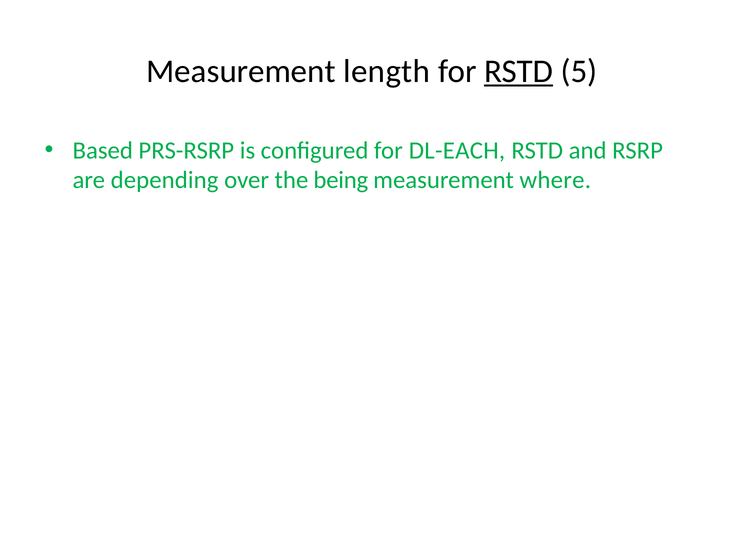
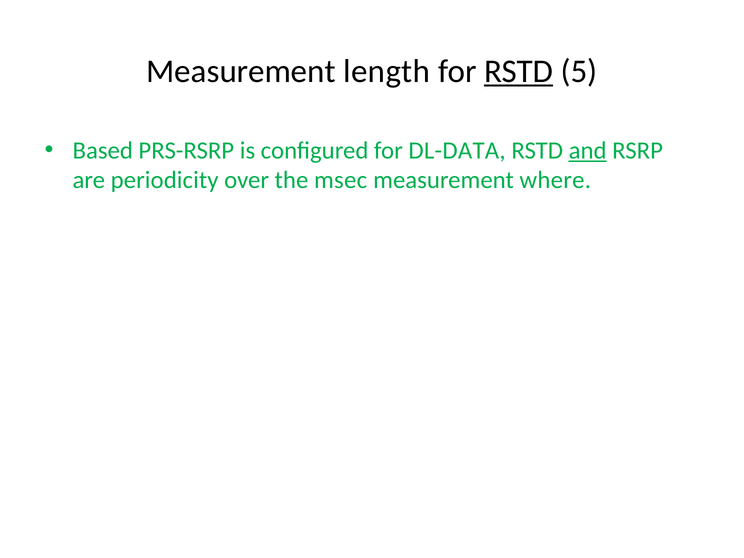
DL-EACH: DL-EACH -> DL-DATA (457, 151)
and underline: none -> present (588, 151)
depending: depending -> periodicity (165, 180)
being: being -> msec (341, 180)
